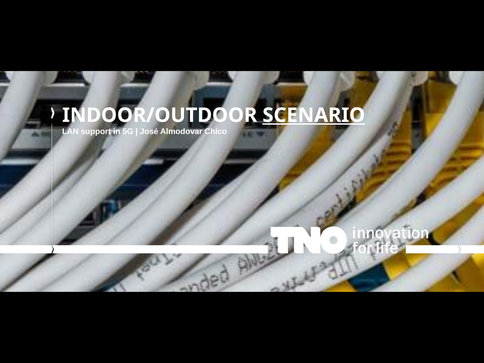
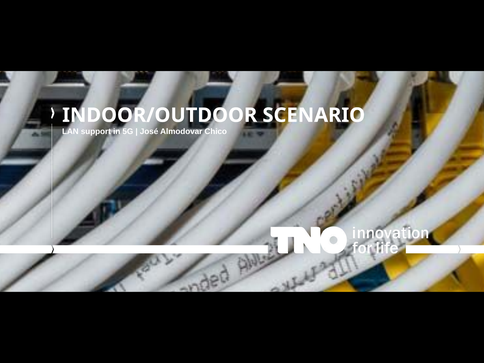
SCENARIO underline: present -> none (314, 115)
